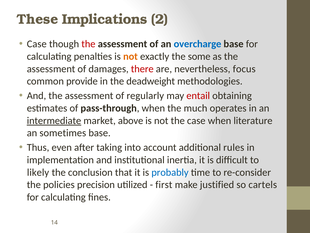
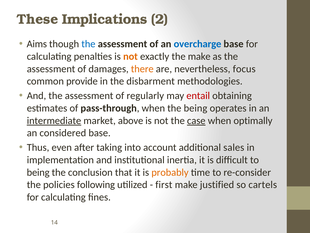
Case: Case -> Aims (37, 44)
the colour: red -> blue (88, 44)
the some: some -> make (199, 56)
there colour: red -> orange (142, 69)
deadweight: deadweight -> disbarment (151, 81)
the much: much -> being (196, 108)
case underline: none -> present (196, 120)
literature: literature -> optimally (253, 120)
sometimes: sometimes -> considered (63, 133)
rules: rules -> sales (234, 147)
likely: likely -> being (38, 172)
probably colour: blue -> orange (170, 172)
precision: precision -> following (96, 184)
